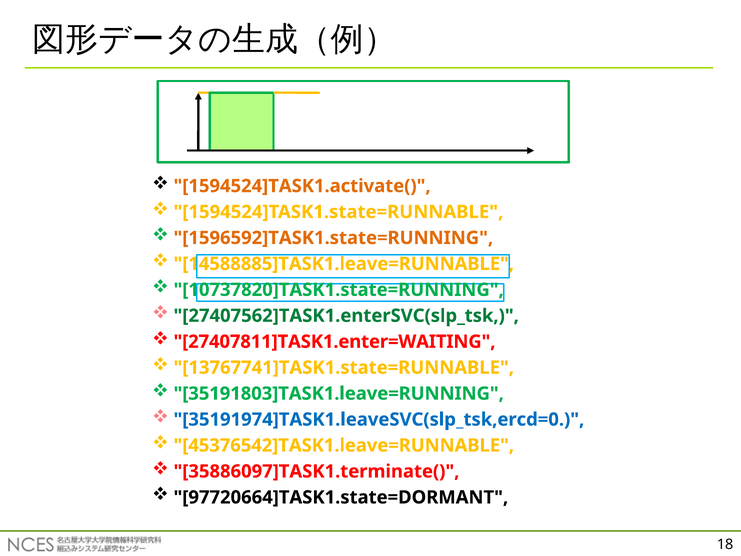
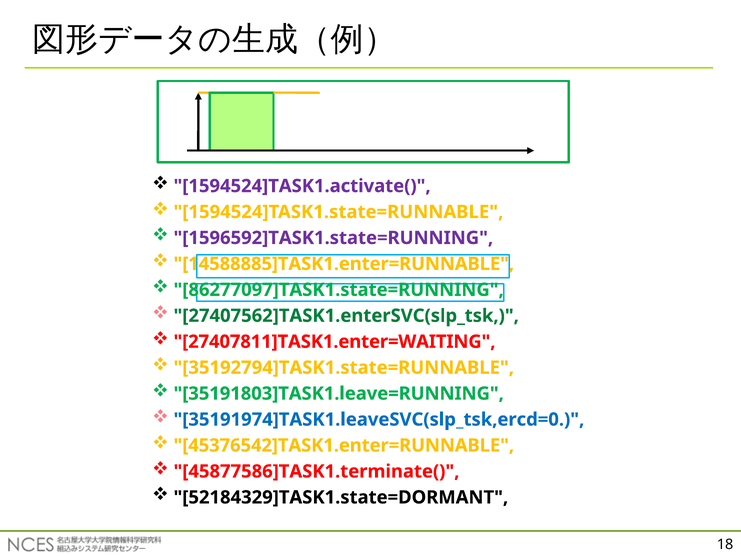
1594524]TASK1.activate( colour: orange -> purple (302, 186)
1596592]TASK1.state=RUNNING colour: orange -> purple (333, 238)
14588885]TASK1.leave=RUNNABLE: 14588885]TASK1.leave=RUNNABLE -> 14588885]TASK1.enter=RUNNABLE (344, 264)
10737820]TASK1.state=RUNNING: 10737820]TASK1.state=RUNNING -> 86277097]TASK1.state=RUNNING (339, 290)
13767741]TASK1.state=RUNNABLE: 13767741]TASK1.state=RUNNABLE -> 35192794]TASK1.state=RUNNABLE (344, 367)
45376542]TASK1.leave=RUNNABLE: 45376542]TASK1.leave=RUNNABLE -> 45376542]TASK1.enter=RUNNABLE (344, 445)
35886097]TASK1.terminate(: 35886097]TASK1.terminate( -> 45877586]TASK1.terminate( (316, 471)
97720664]TASK1.state=DORMANT: 97720664]TASK1.state=DORMANT -> 52184329]TASK1.state=DORMANT (341, 497)
